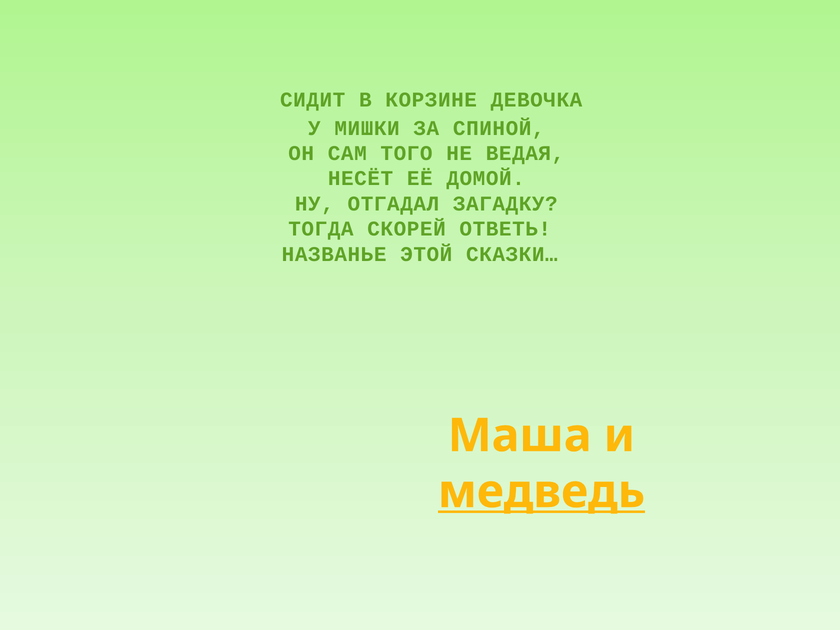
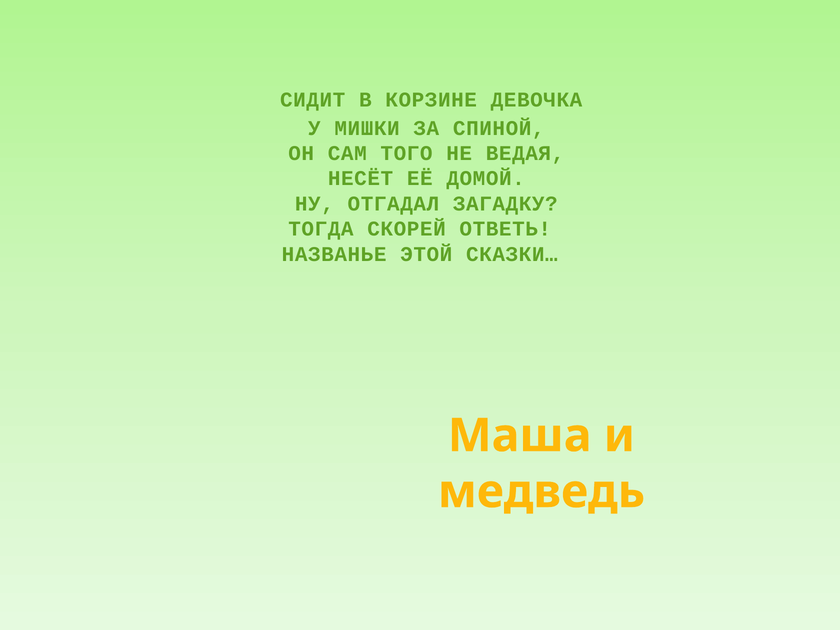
медведь underline: present -> none (541, 492)
